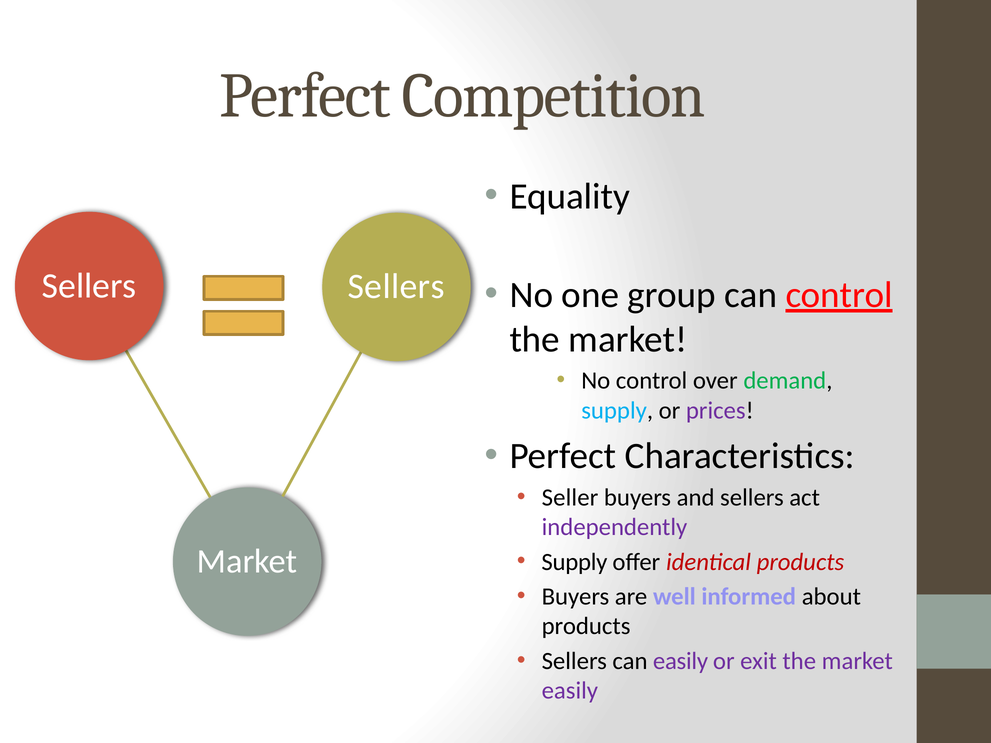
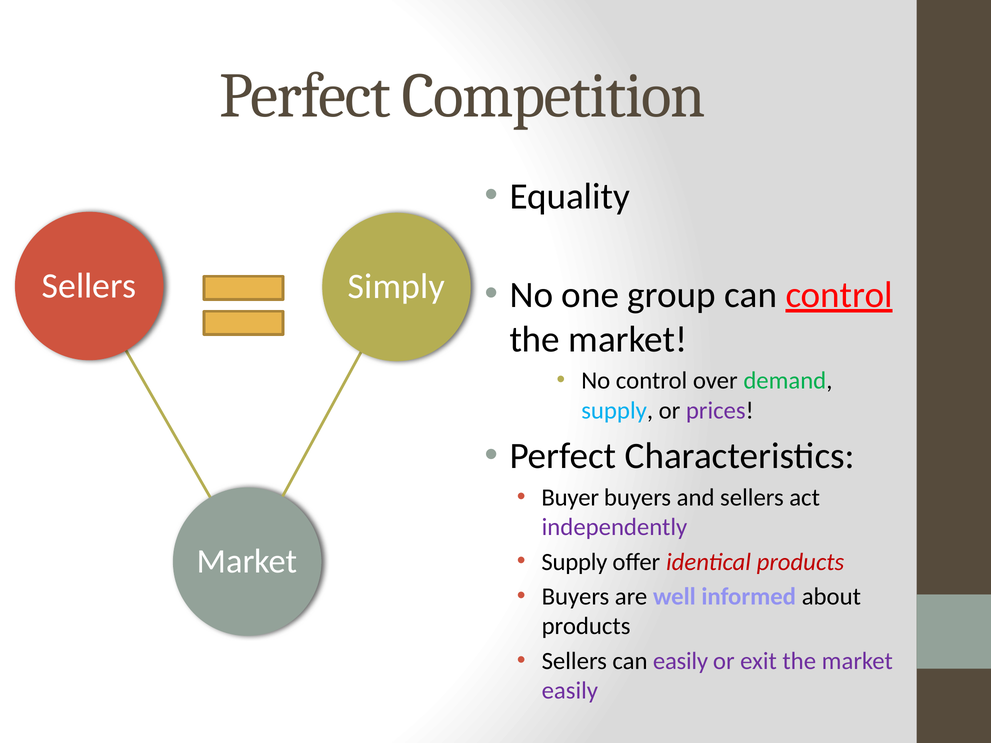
Sellers Sellers: Sellers -> Simply (396, 287)
Seller: Seller -> Buyer (570, 498)
